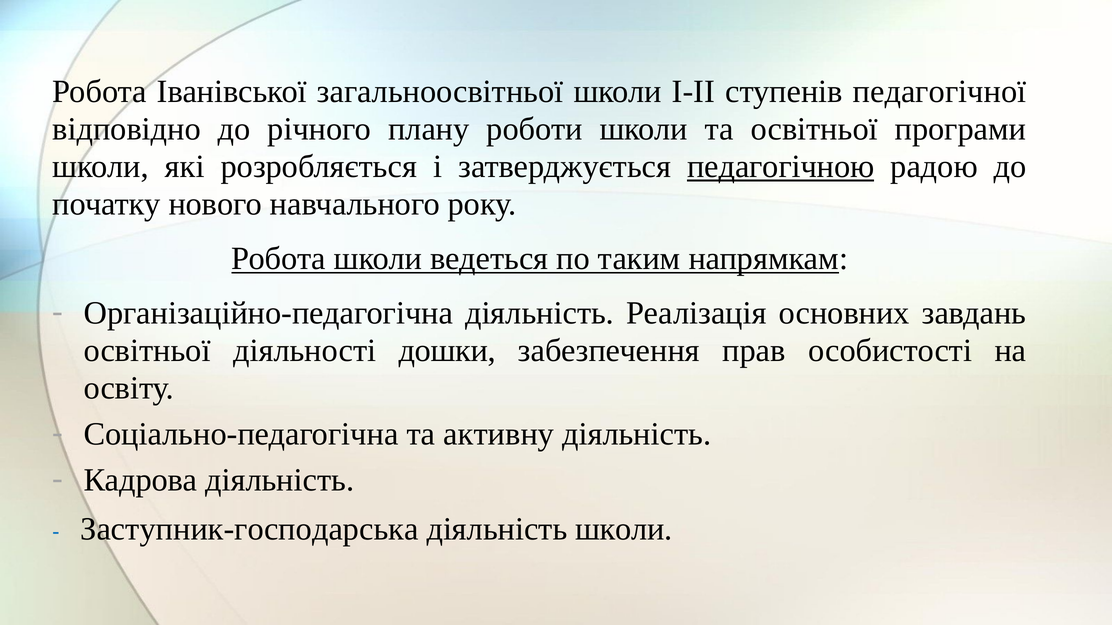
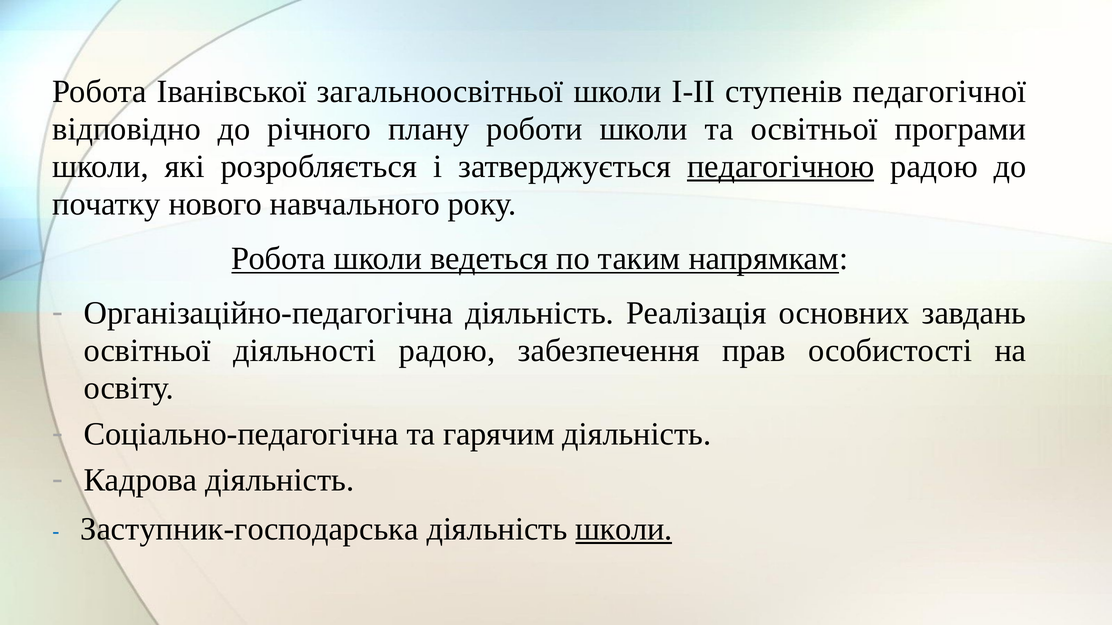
діяльності дошки: дошки -> радою (447, 351)
активну: активну -> гарячим (499, 434)
школи underline: none -> present (624, 529)
